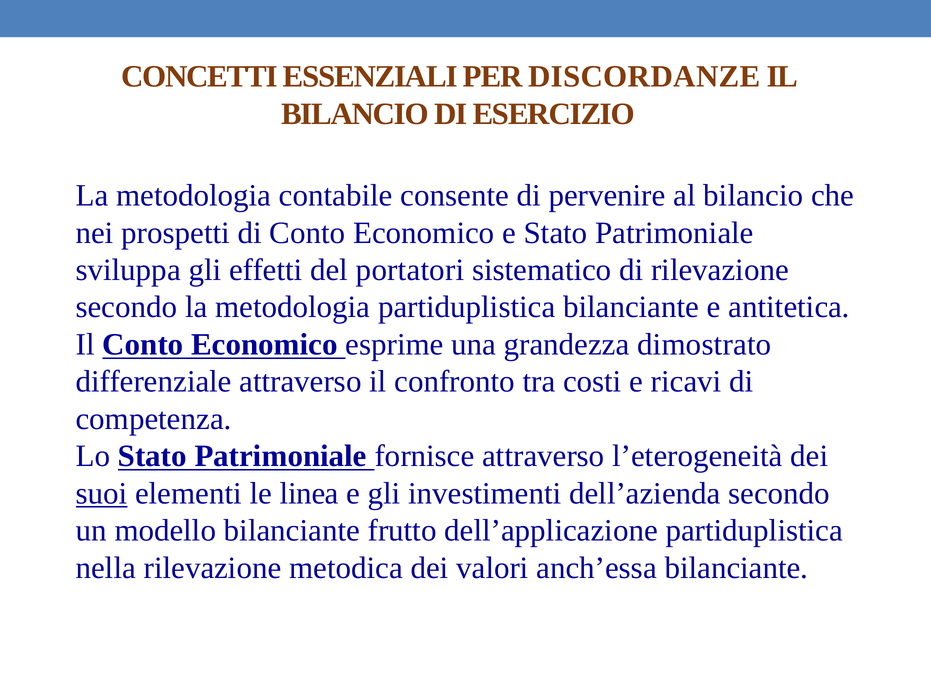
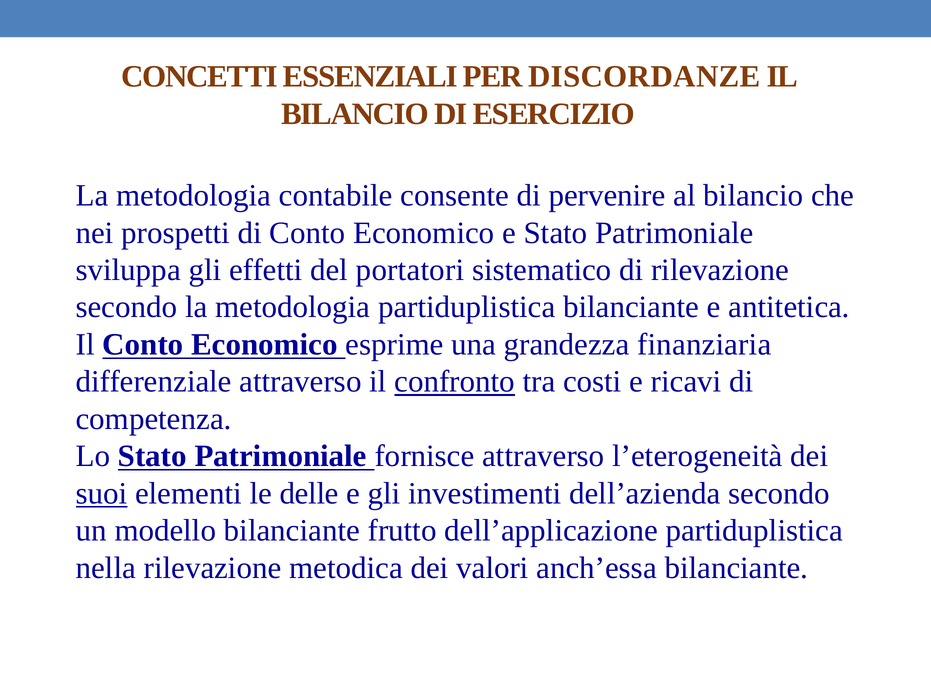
dimostrato: dimostrato -> finanziaria (704, 345)
confronto underline: none -> present (455, 382)
linea: linea -> delle (309, 494)
